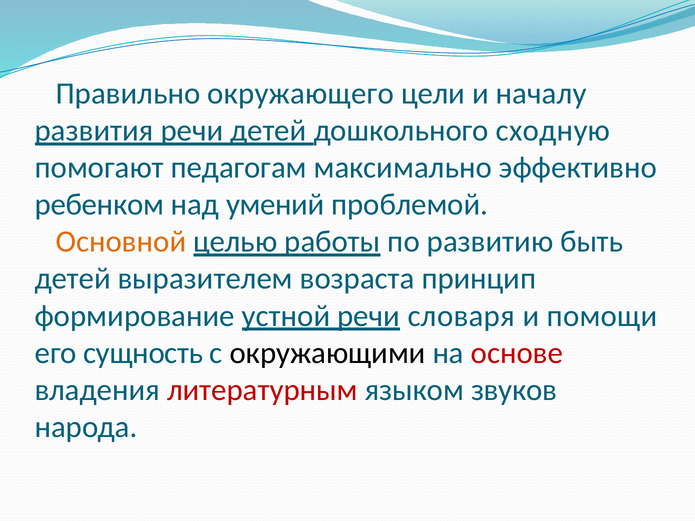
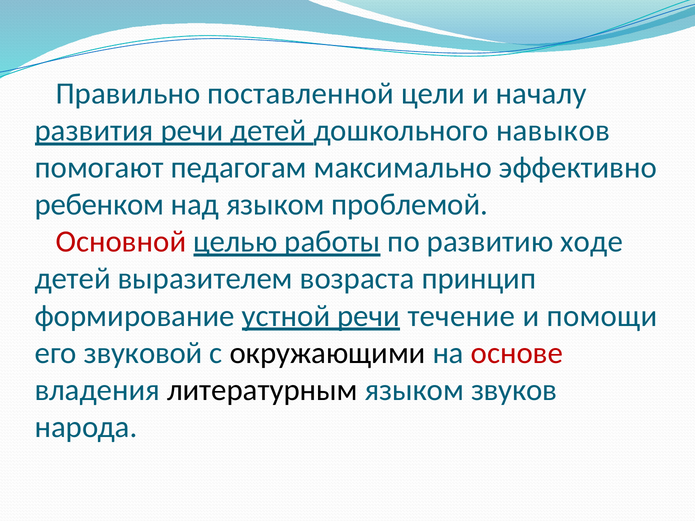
окружающего: окружающего -> поставленной (301, 94)
сходную: сходную -> навыков (553, 131)
над умений: умений -> языком (275, 205)
Основной colour: orange -> red (121, 242)
быть: быть -> ходе (592, 242)
словаря: словаря -> течение (461, 316)
сущность: сущность -> звуковой (143, 353)
литературным colour: red -> black (262, 390)
